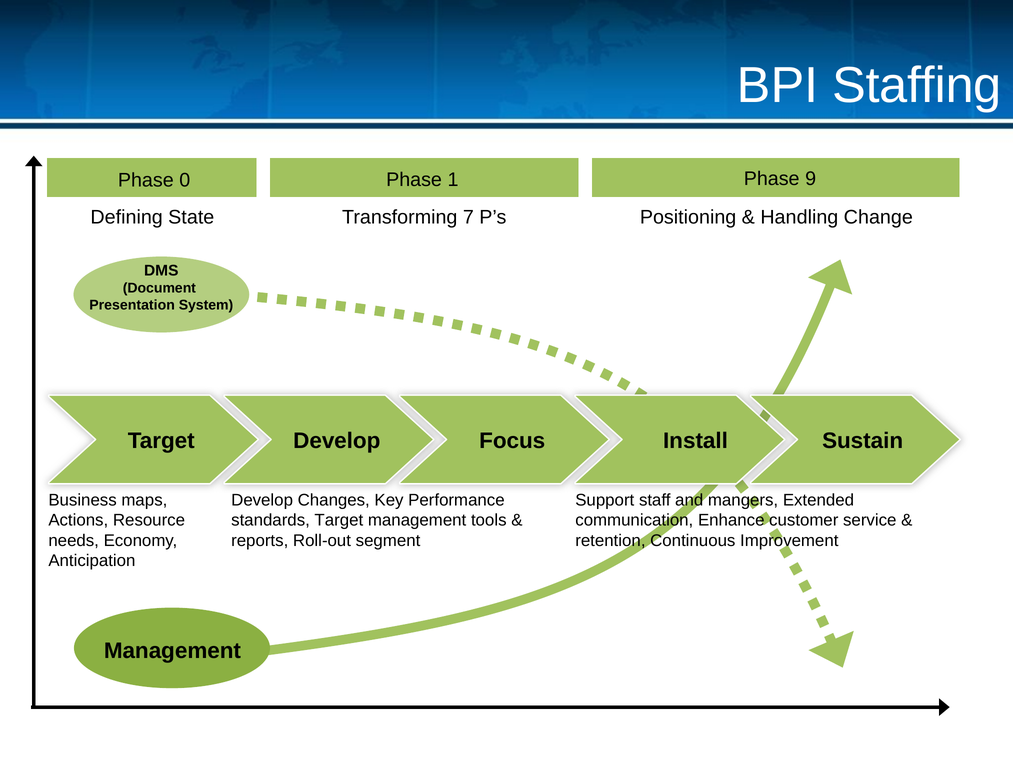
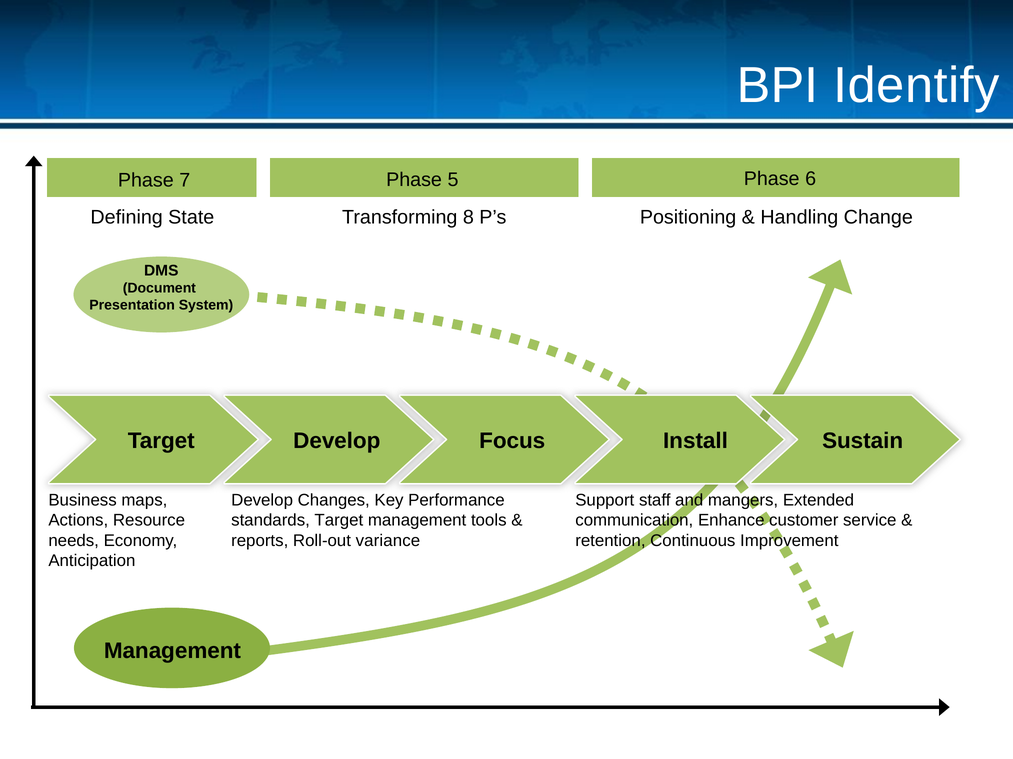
Staffing: Staffing -> Identify (916, 86)
0: 0 -> 7 (185, 180)
1: 1 -> 5 (453, 180)
9: 9 -> 6 (811, 179)
7: 7 -> 8 (468, 218)
segment: segment -> variance (388, 541)
